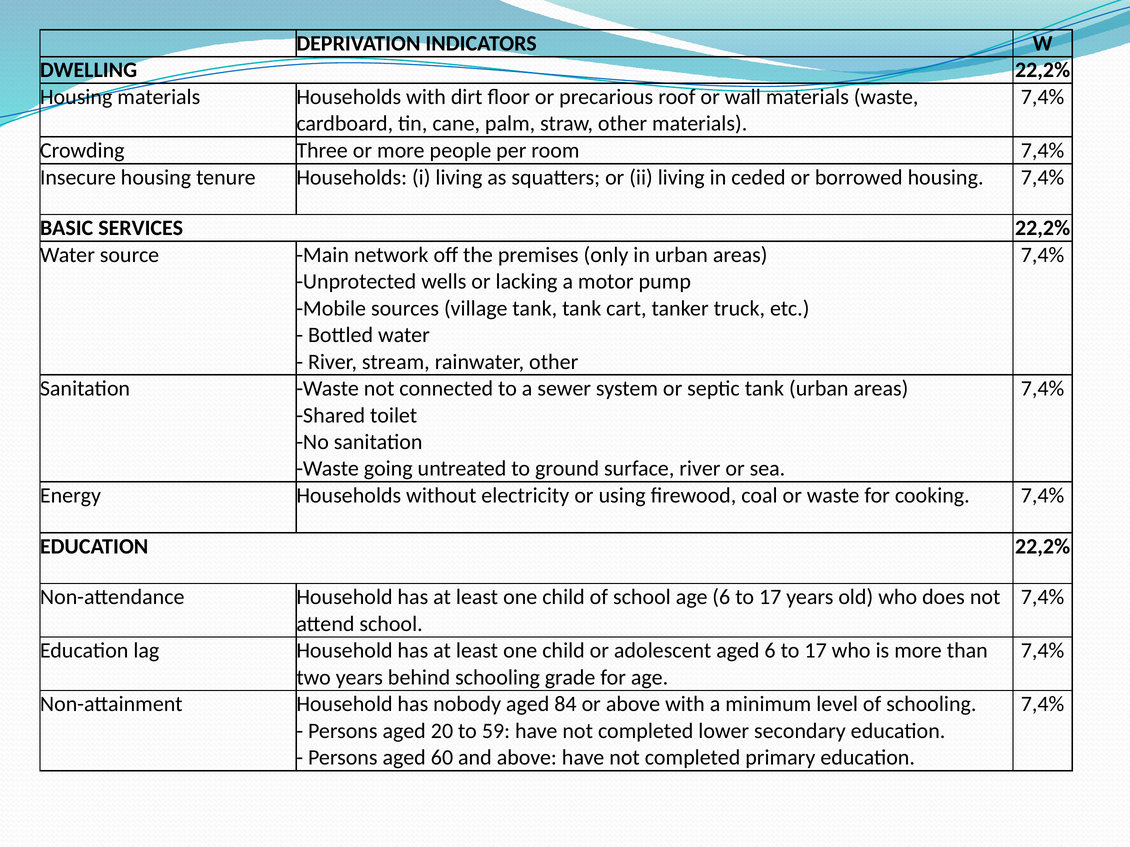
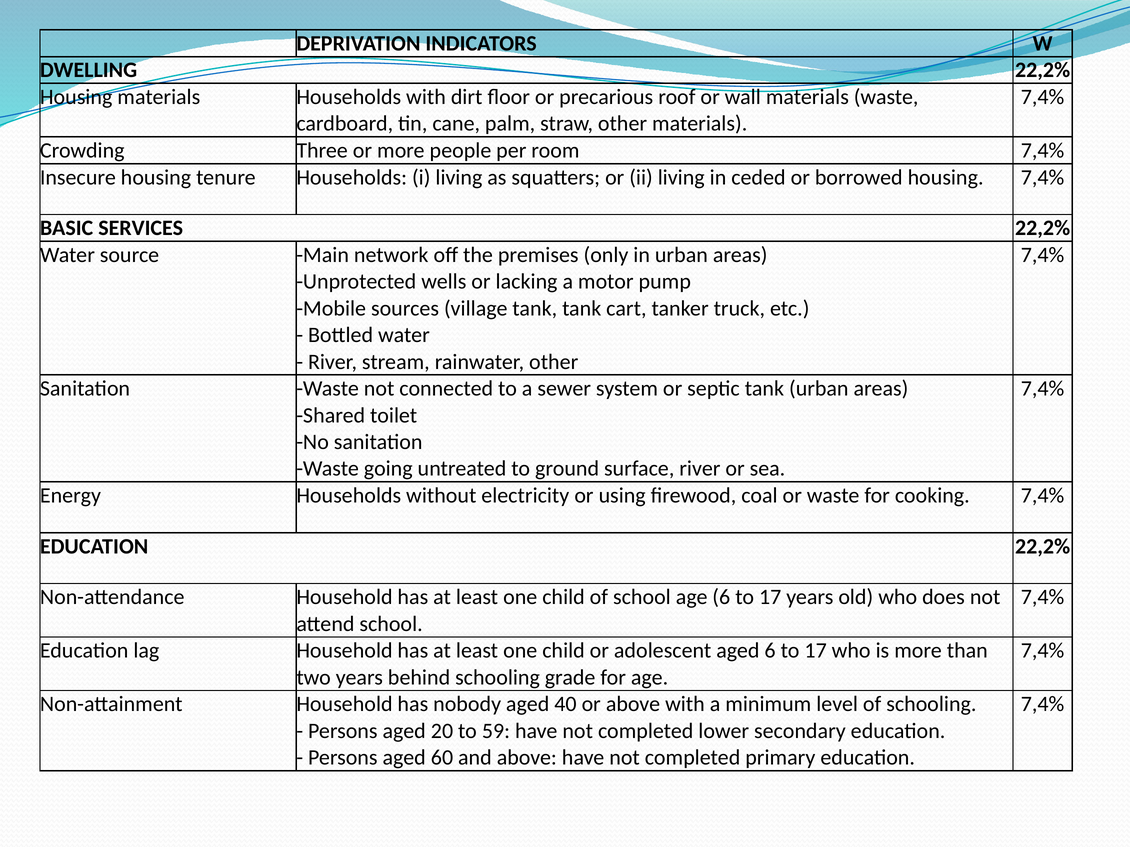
84: 84 -> 40 (565, 705)
